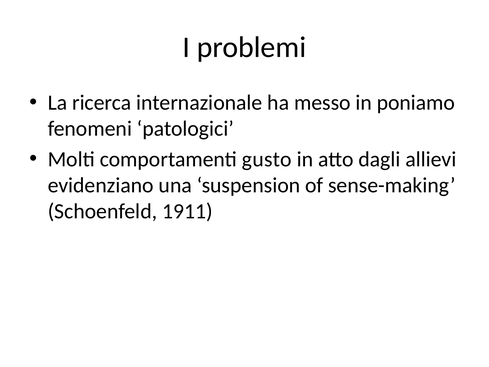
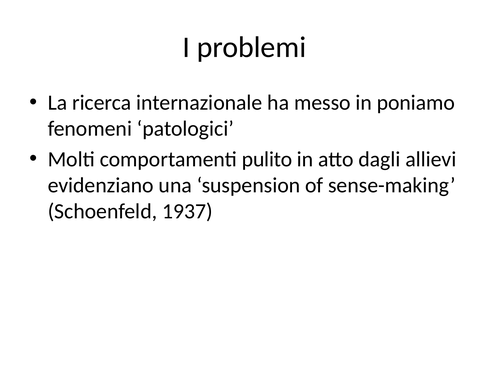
gusto: gusto -> pulito (267, 159)
1911: 1911 -> 1937 (187, 211)
